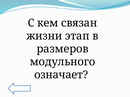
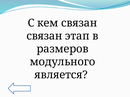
жизни: жизни -> связан (44, 36)
означает: означает -> является (61, 75)
